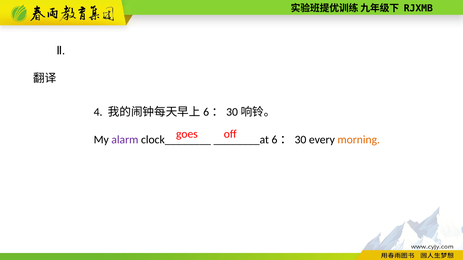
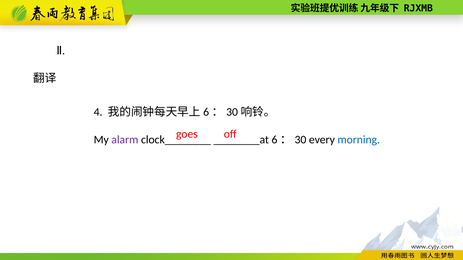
morning colour: orange -> blue (359, 140)
